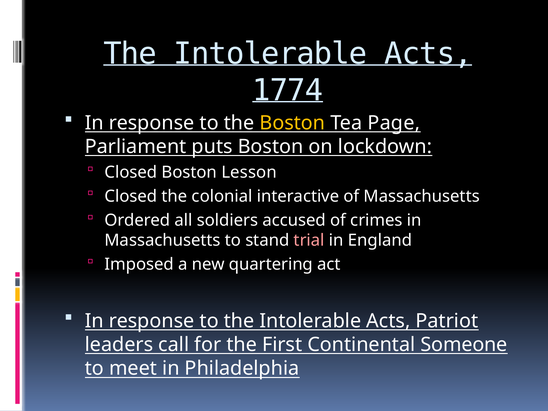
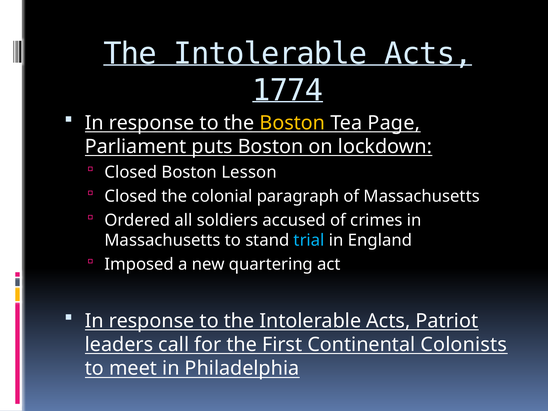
interactive: interactive -> paragraph (298, 196)
trial colour: pink -> light blue (309, 240)
Someone: Someone -> Colonists (464, 345)
